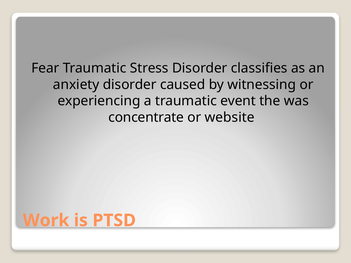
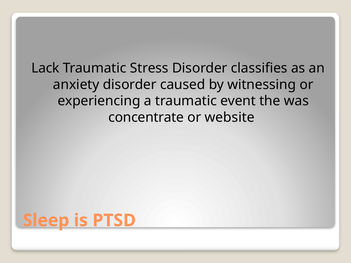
Fear: Fear -> Lack (45, 68)
Work: Work -> Sleep (46, 221)
